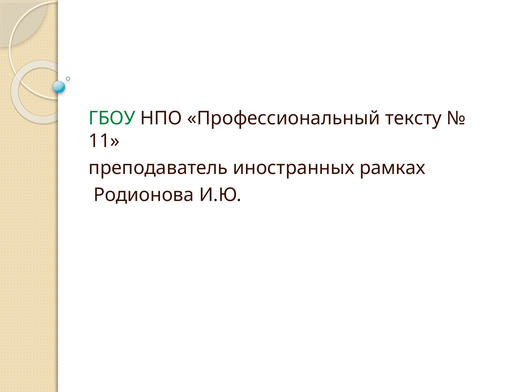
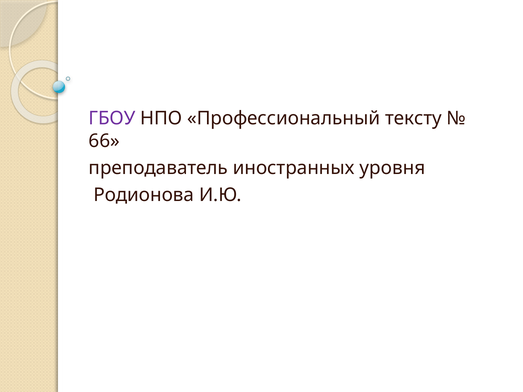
ГБОУ colour: green -> purple (112, 118)
11: 11 -> 66 (104, 141)
рамках: рамках -> уровня (392, 168)
